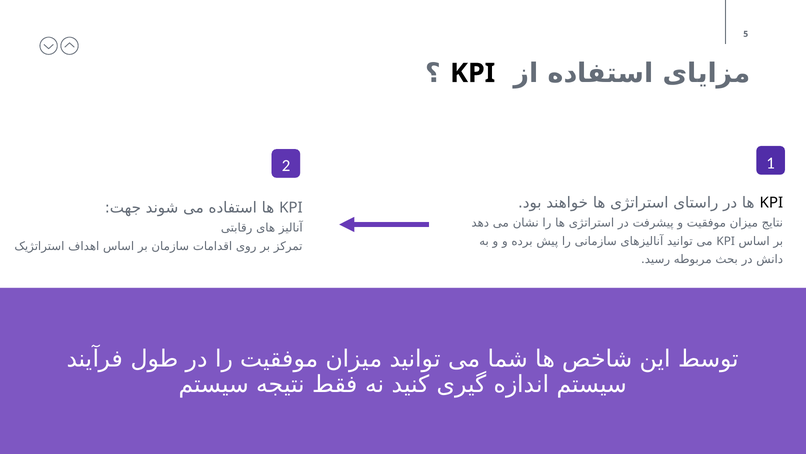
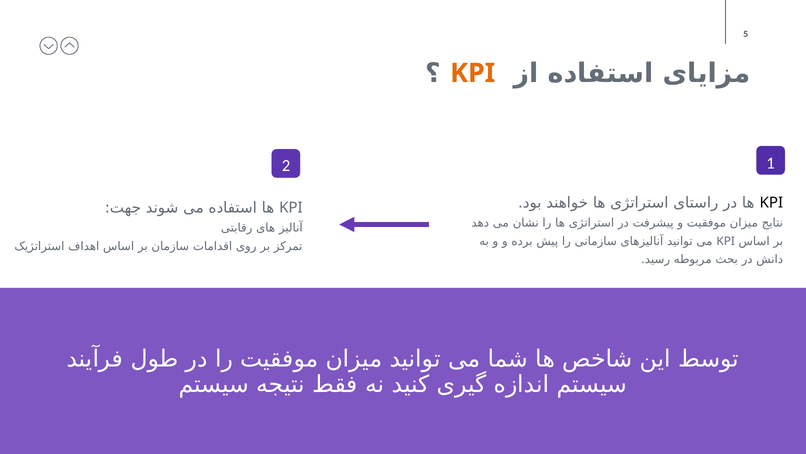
KPI colour: black -> orange (473, 73)
